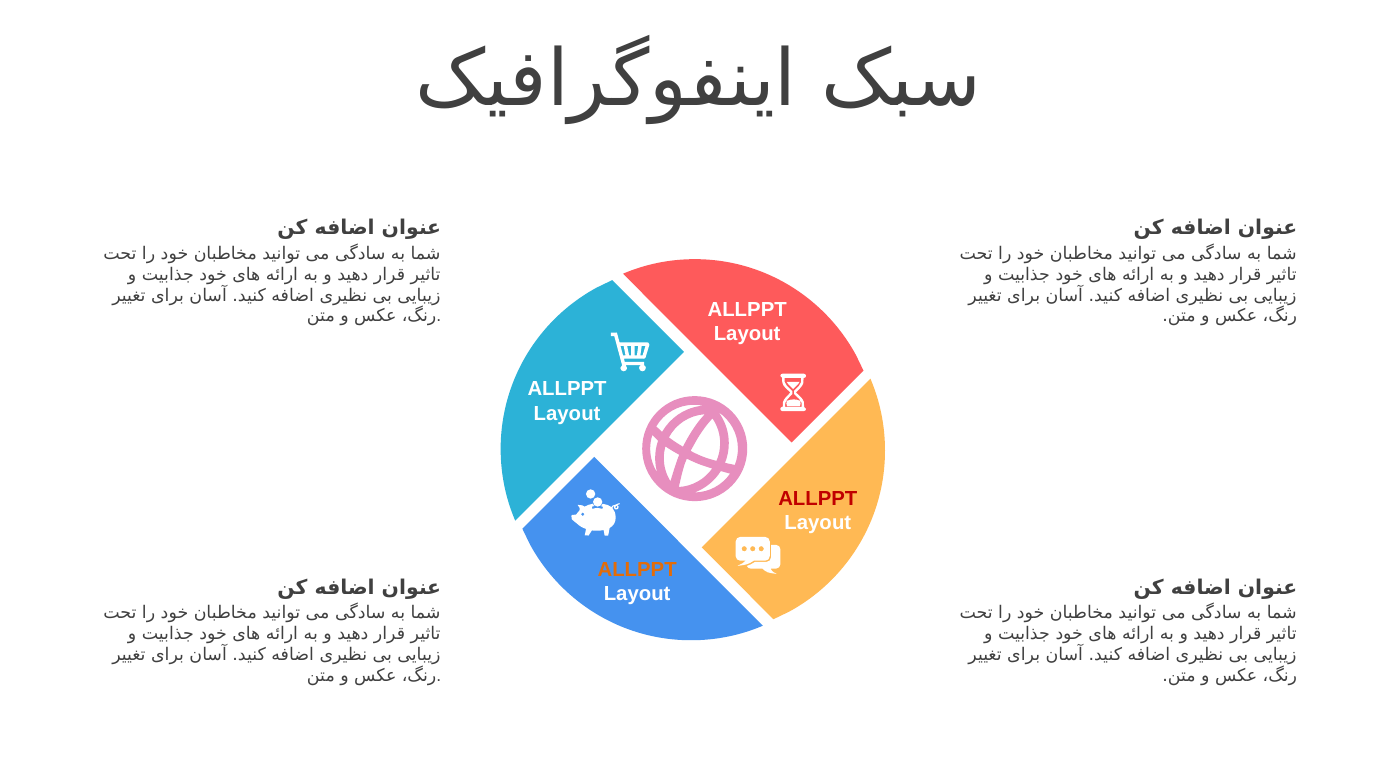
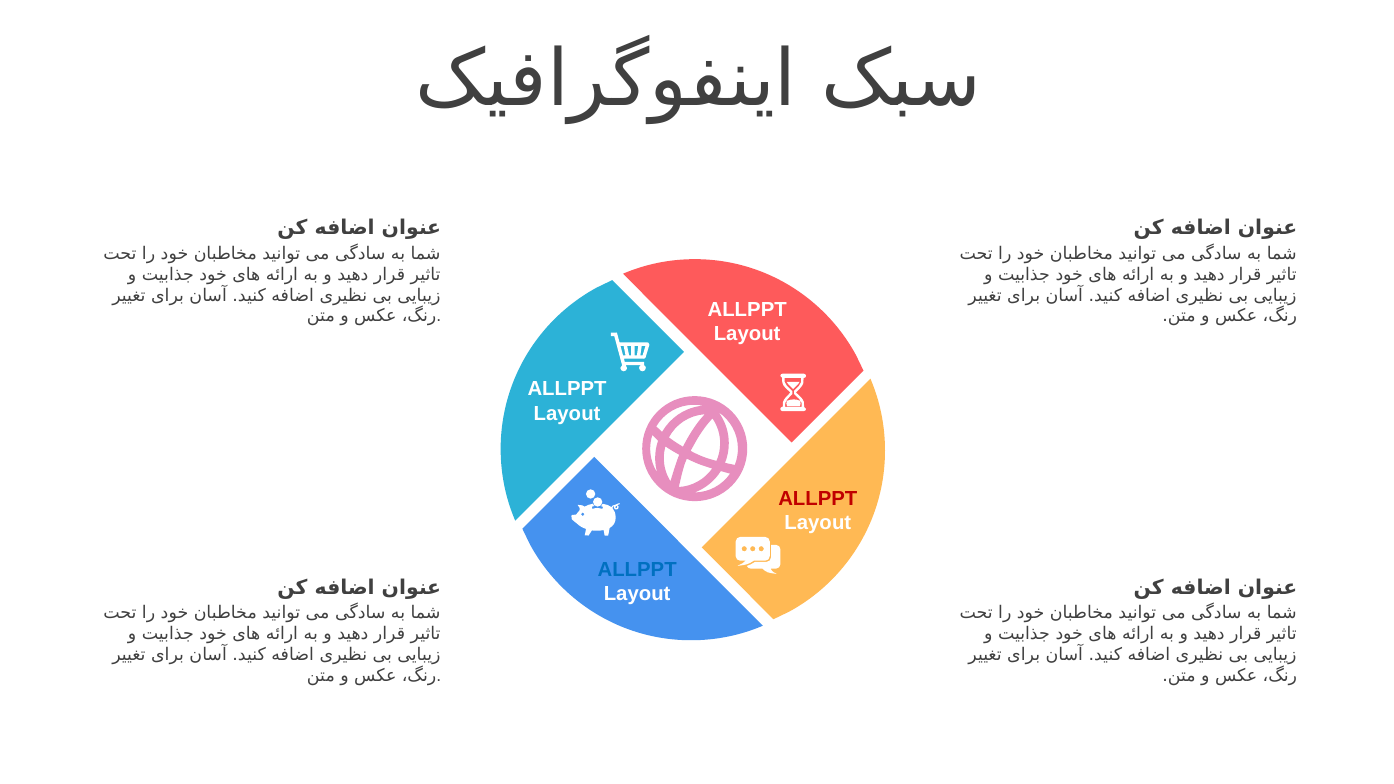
ALLPPT colour: orange -> blue (637, 569)
